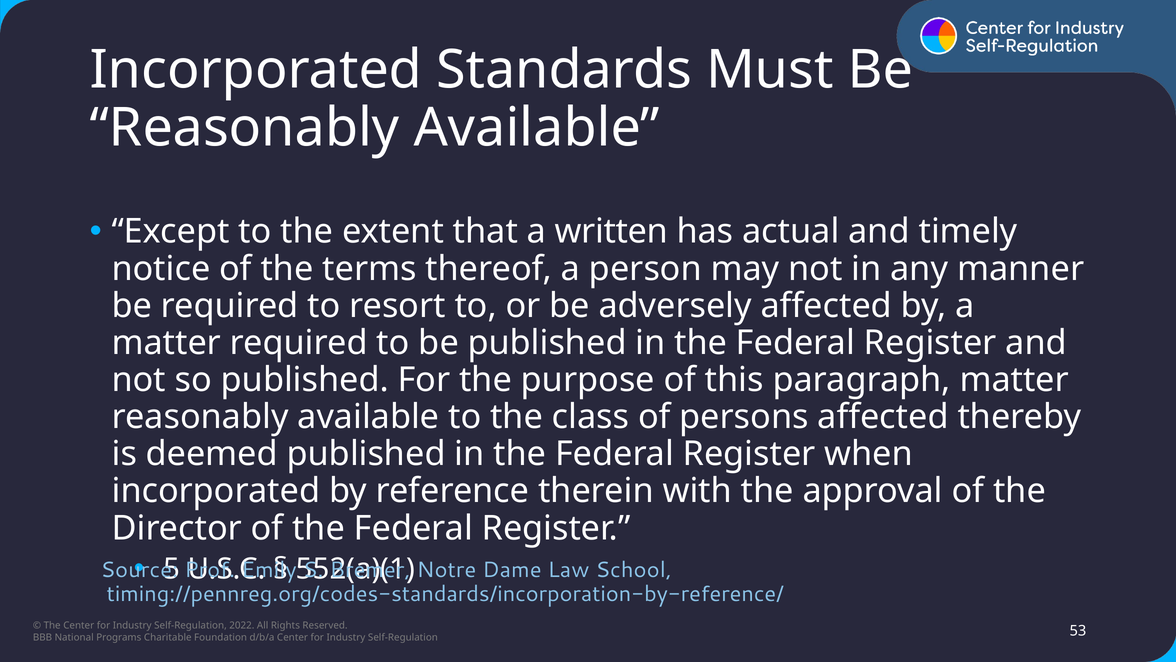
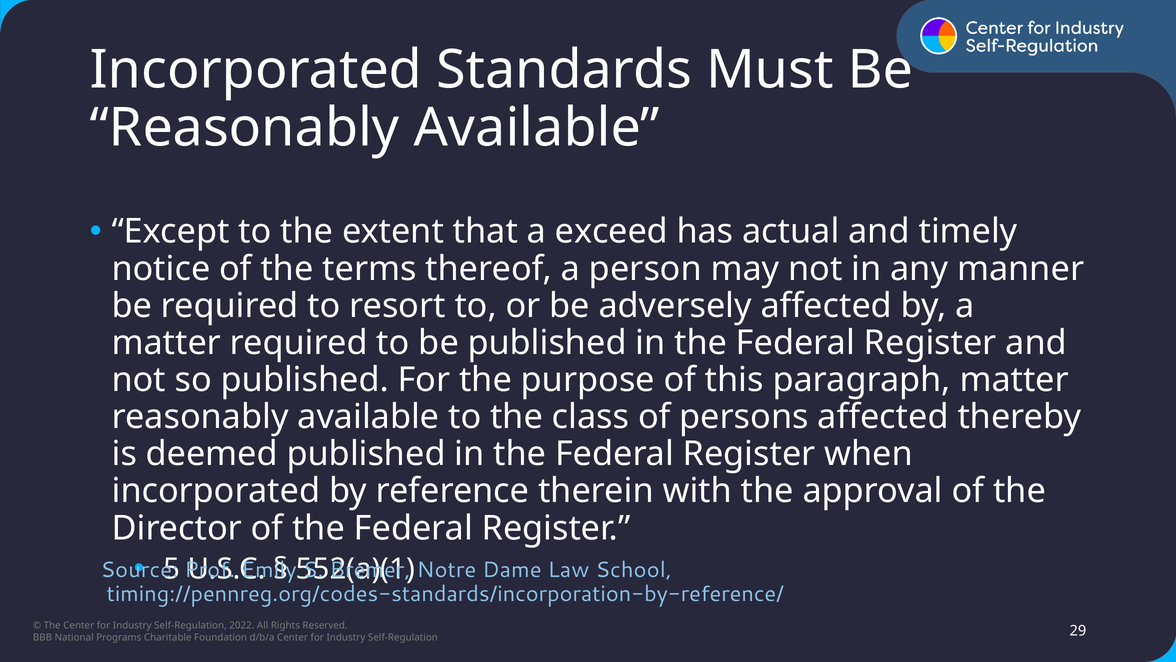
written: written -> exceed (611, 231)
53: 53 -> 29 (1078, 631)
